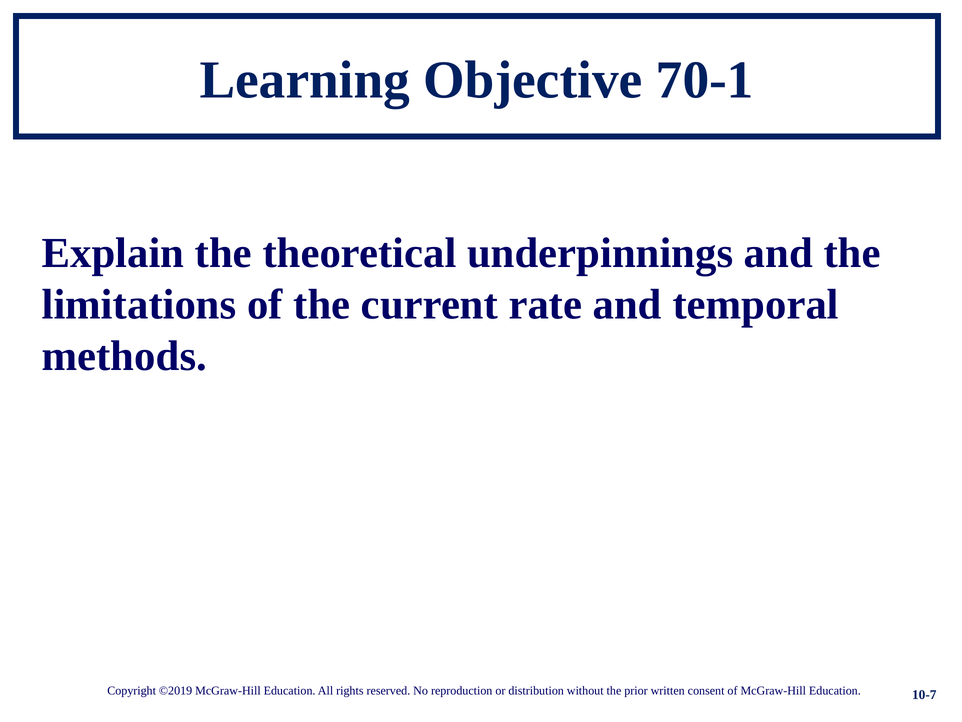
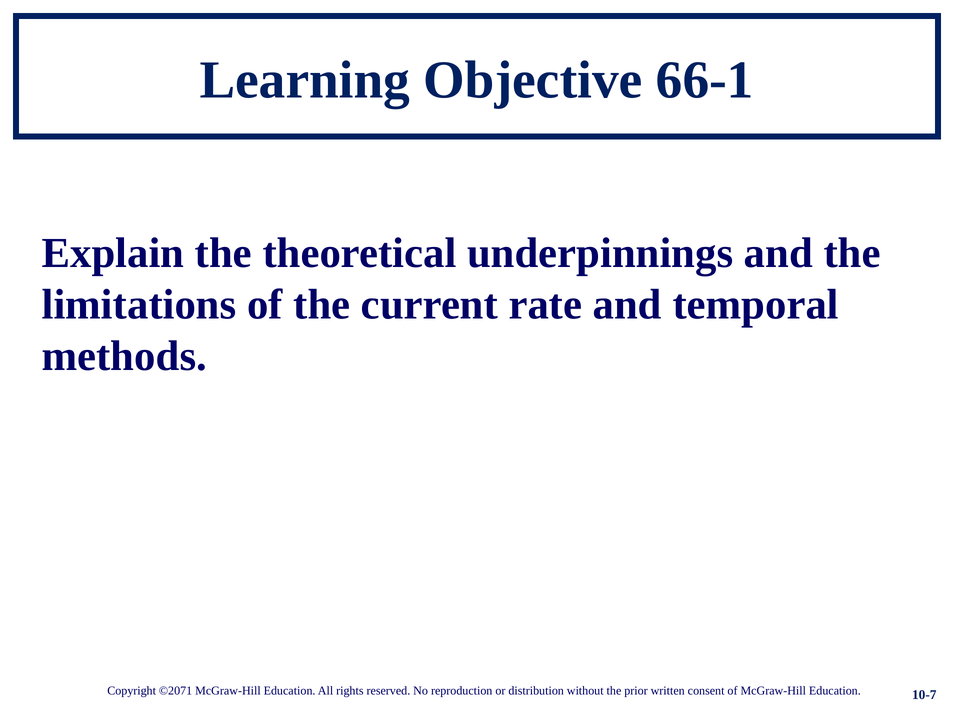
70-1: 70-1 -> 66-1 (705, 80)
©2019: ©2019 -> ©2071 (176, 690)
